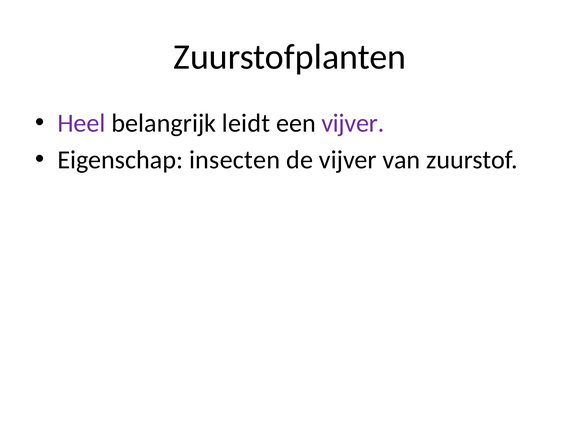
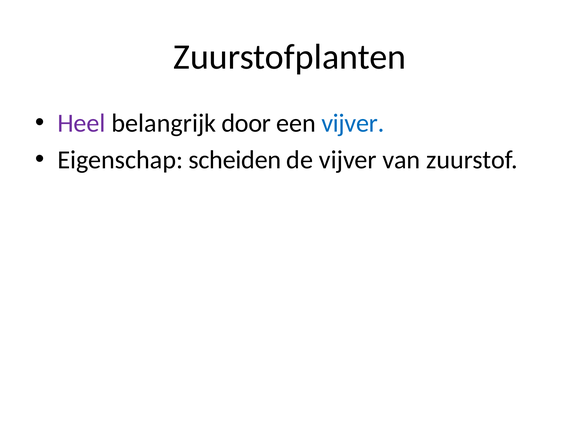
leidt: leidt -> door (246, 123)
vijver colour: purple -> blue (353, 123)
insecten: insecten -> scheiden (235, 160)
